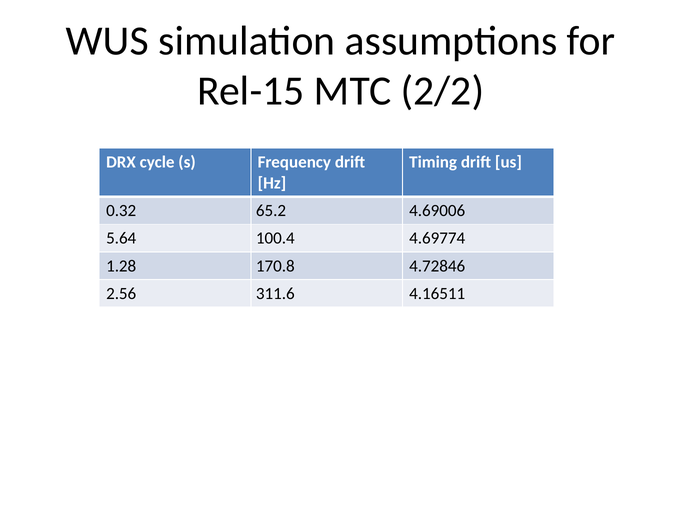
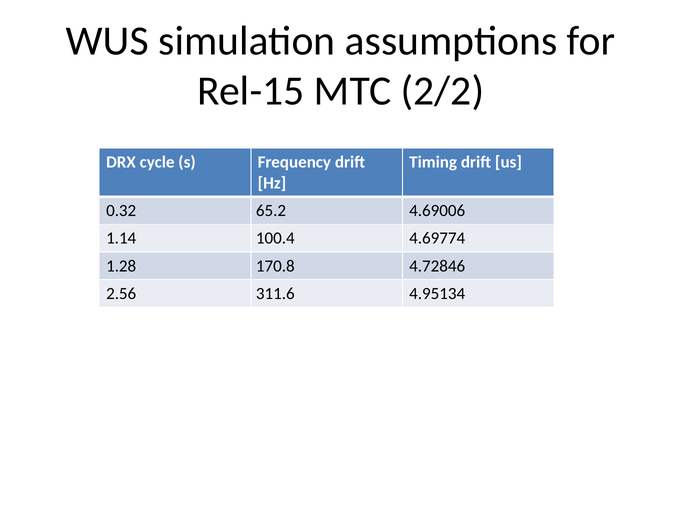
5.64: 5.64 -> 1.14 (121, 238)
4.16511: 4.16511 -> 4.95134 (437, 294)
